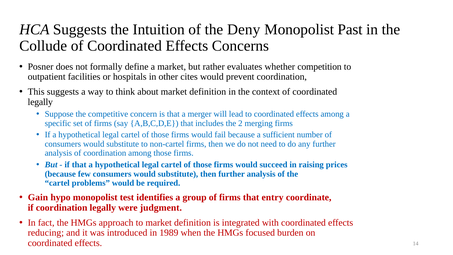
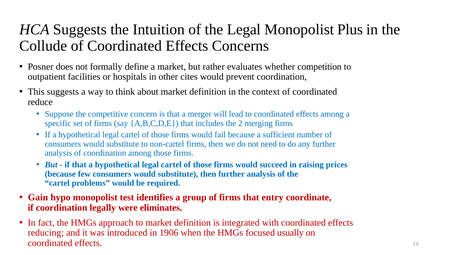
the Deny: Deny -> Legal (244, 30)
Past: Past -> Plus (350, 30)
legally: legally -> reduce (40, 102)
judgment: judgment -> eliminates (161, 208)
1989: 1989 -> 1906 (169, 233)
burden: burden -> usually (290, 233)
